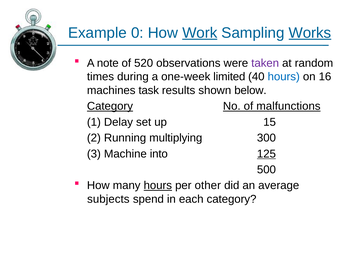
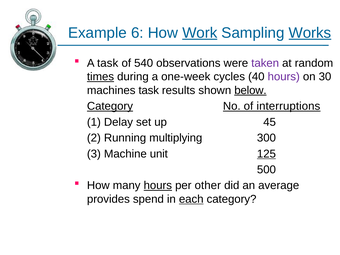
0: 0 -> 6 (137, 33)
A note: note -> task (108, 63)
520: 520 -> 540 (144, 63)
times underline: none -> present (101, 77)
limited: limited -> cycles (229, 77)
hours colour: blue -> purple (284, 77)
16: 16 -> 30 (325, 77)
below underline: none -> present (250, 90)
malfunctions: malfunctions -> interruptions (288, 106)
15: 15 -> 45 (270, 122)
into: into -> unit (159, 154)
subjects: subjects -> provides (108, 199)
each underline: none -> present (191, 199)
